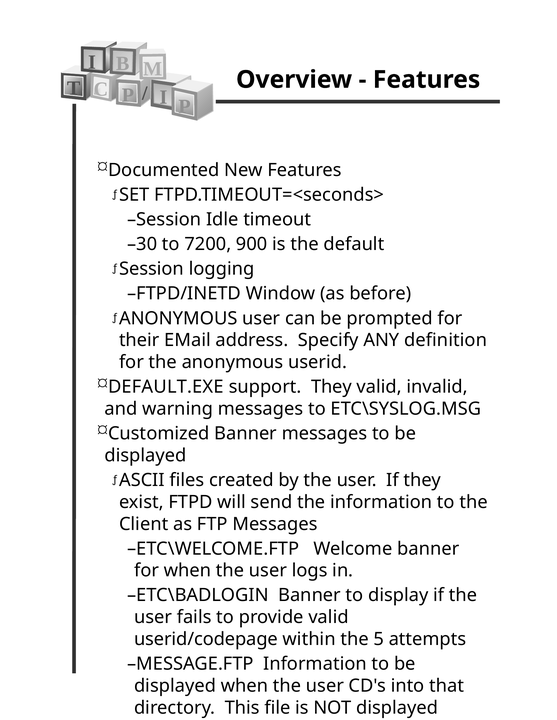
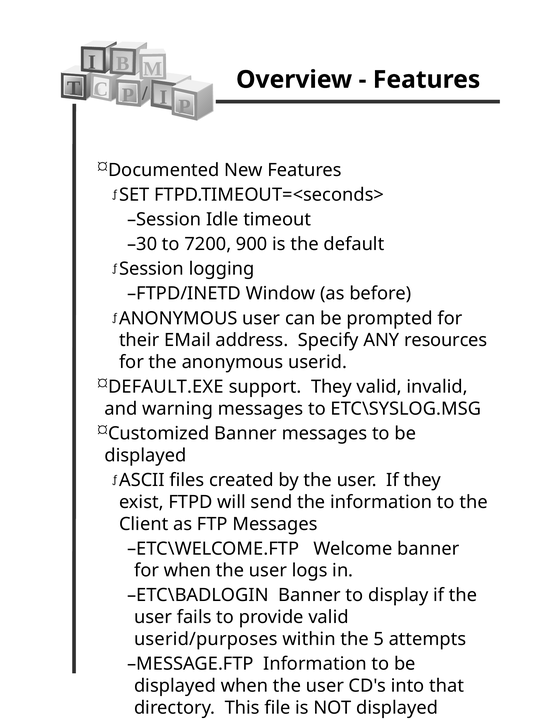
definition: definition -> resources (446, 340)
userid/codepage: userid/codepage -> userid/purposes (206, 639)
